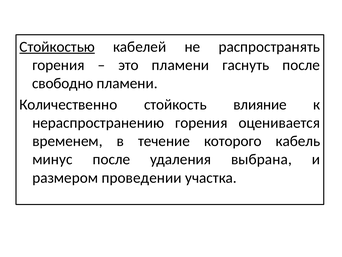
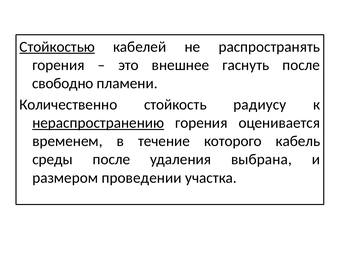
это пламени: пламени -> внешнее (180, 65)
влияние: влияние -> радиусу (260, 104)
нераспространению underline: none -> present (98, 123)
минус: минус -> среды (52, 159)
